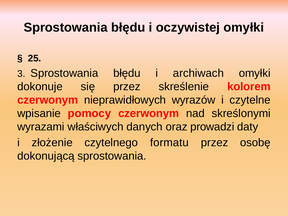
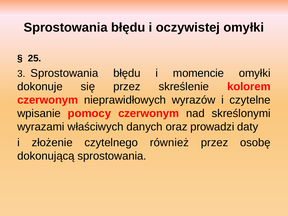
archiwach: archiwach -> momencie (198, 73)
formatu: formatu -> również (169, 143)
